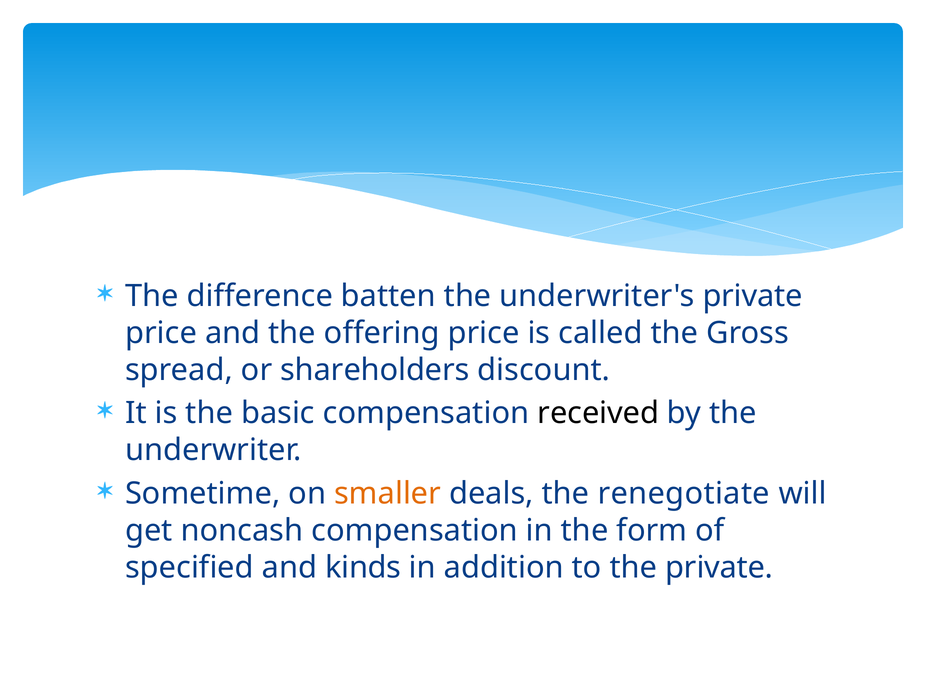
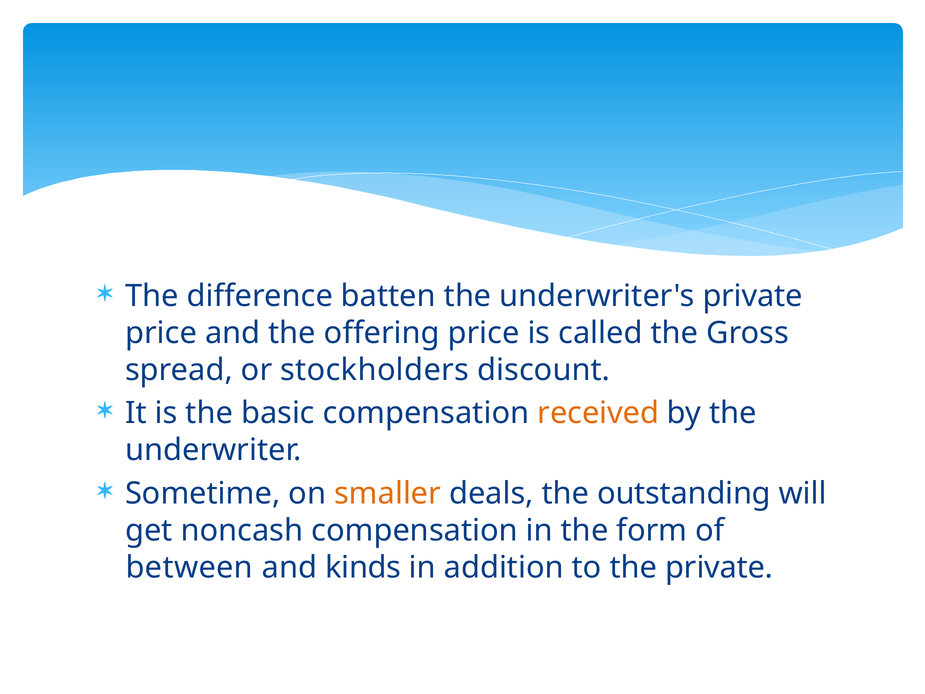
shareholders: shareholders -> stockholders (375, 370)
received colour: black -> orange (598, 413)
renegotiate: renegotiate -> outstanding (684, 493)
specified: specified -> between (189, 567)
